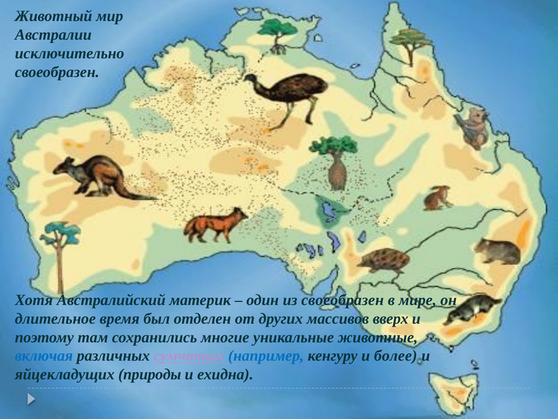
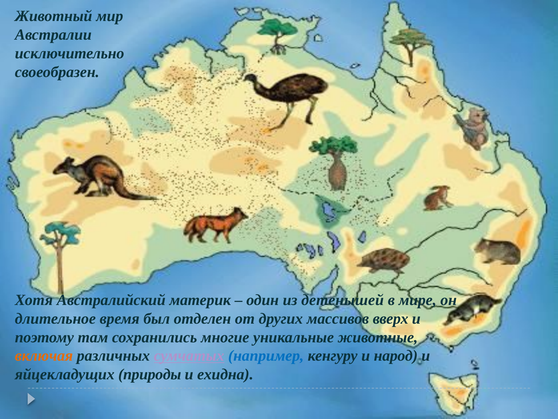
из своеобразен: своеобразен -> детенышей (343, 300)
включая colour: blue -> orange (44, 355)
более: более -> народ (396, 355)
